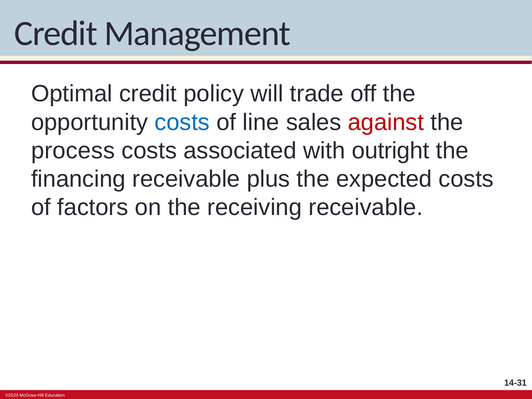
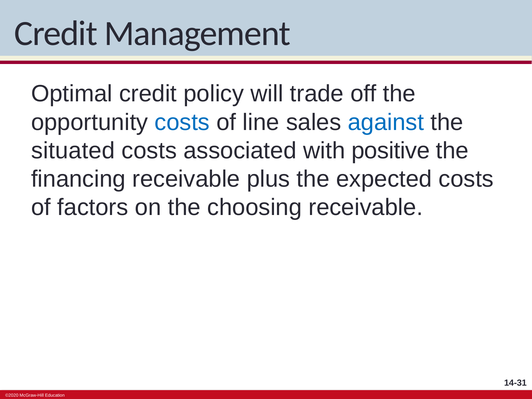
against colour: red -> blue (386, 122)
process: process -> situated (73, 151)
outright: outright -> positive (391, 151)
receiving: receiving -> choosing (255, 207)
